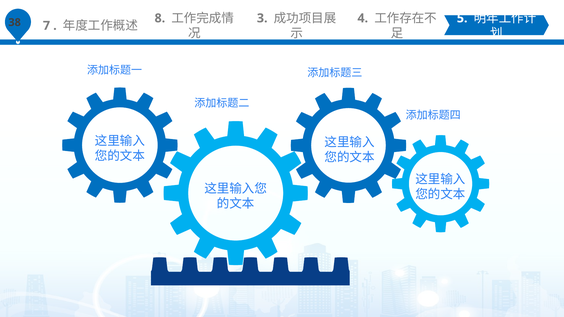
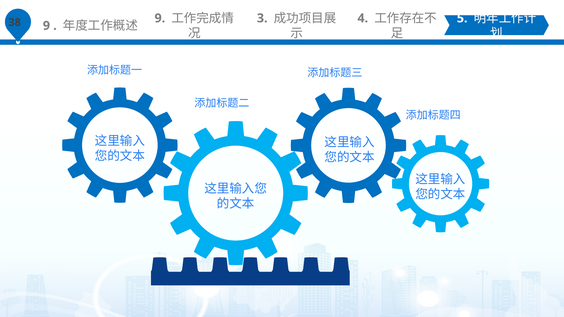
7: 7 -> 9 (46, 26)
8: 8 -> 9 (160, 18)
